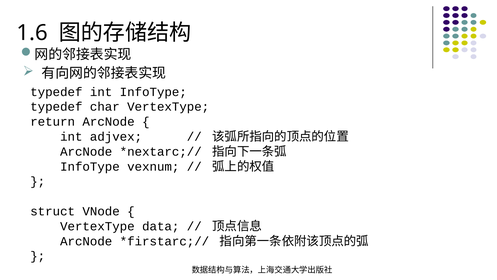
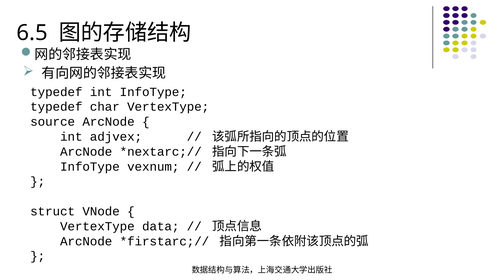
1.6: 1.6 -> 6.5 (32, 33)
return: return -> source (53, 122)
